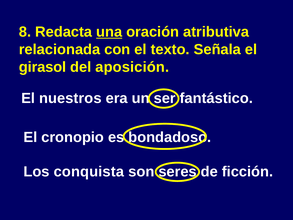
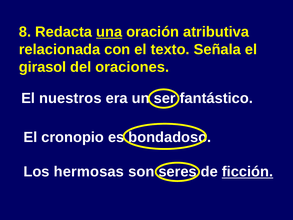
aposición: aposición -> oraciones (132, 67)
conquista: conquista -> hermosas (89, 171)
ficción underline: none -> present (247, 171)
